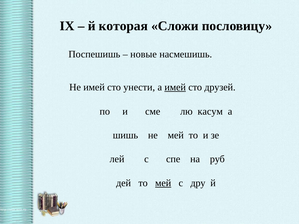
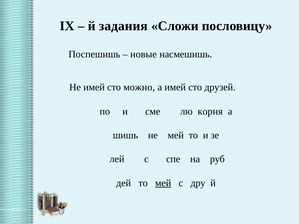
которая: которая -> задания (123, 26)
унести: унести -> можно (139, 87)
имей underline: present -> none (175, 87)
касум: касум -> корня (210, 111)
